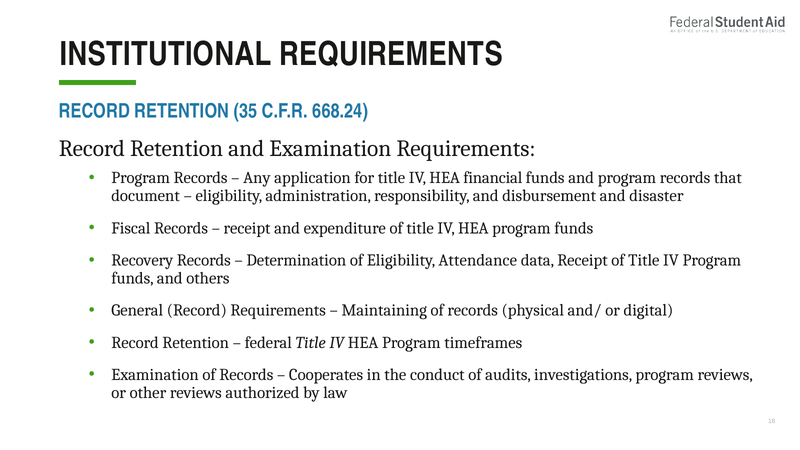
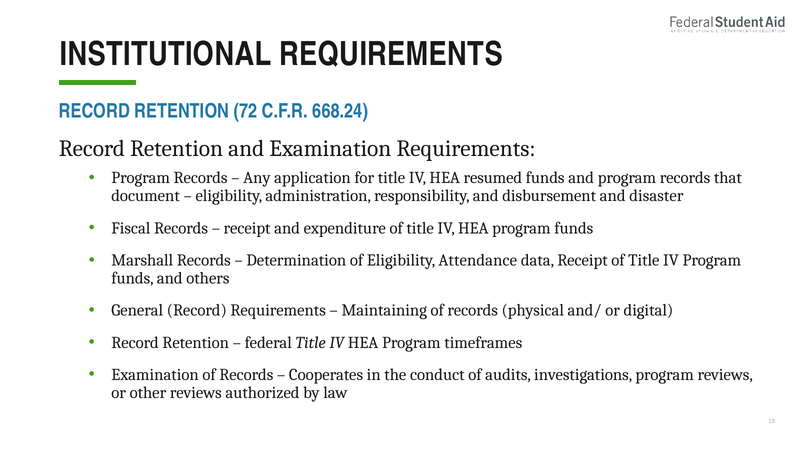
35: 35 -> 72 (246, 111)
financial: financial -> resumed (493, 178)
Recovery: Recovery -> Marshall (142, 260)
